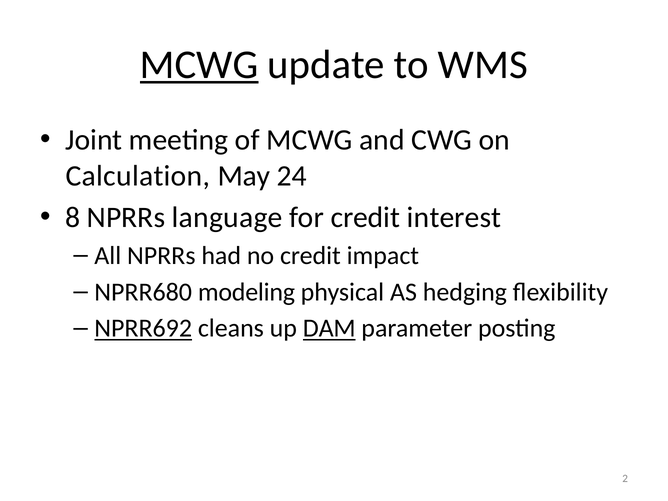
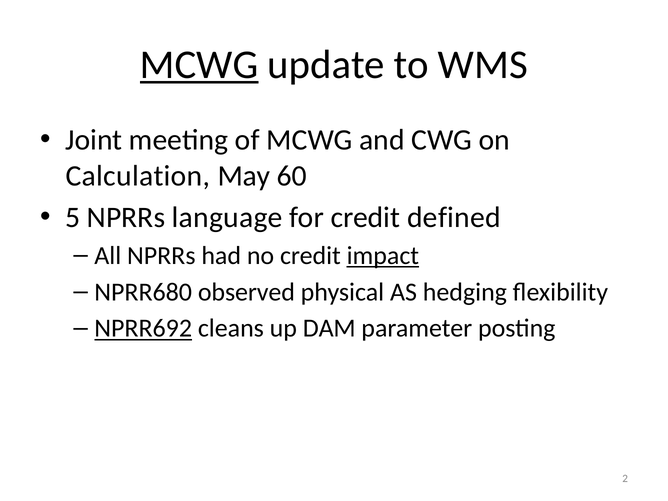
24: 24 -> 60 (292, 176)
8: 8 -> 5 (73, 217)
interest: interest -> defined (454, 217)
impact underline: none -> present (383, 256)
modeling: modeling -> observed (246, 292)
DAM underline: present -> none (329, 328)
